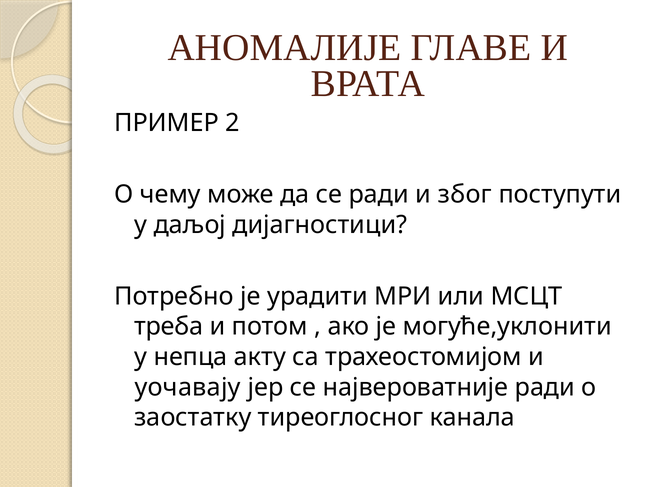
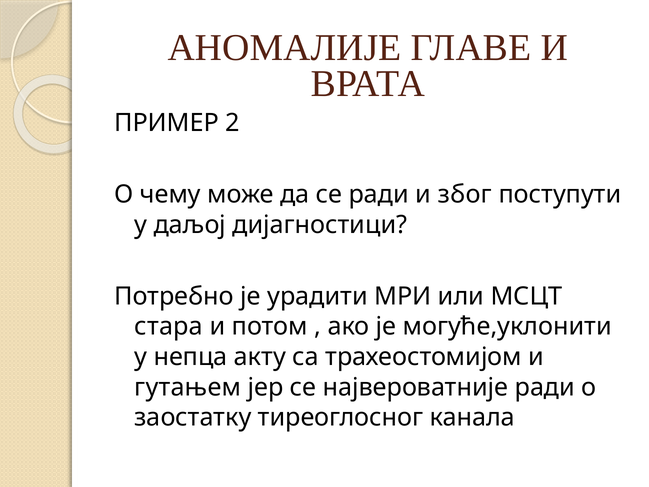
треба: треба -> стара (169, 326)
уочавају: уочавају -> гутањем (188, 387)
